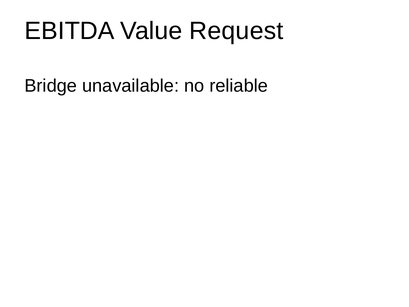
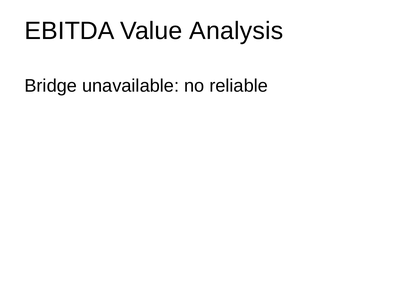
Request: Request -> Analysis (236, 31)
